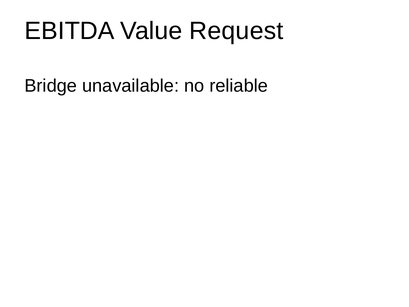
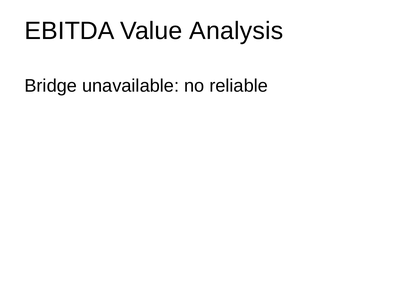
Request: Request -> Analysis (236, 31)
